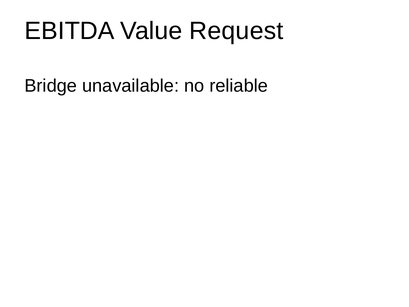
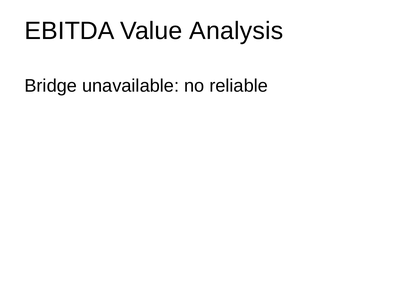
Request: Request -> Analysis (236, 31)
